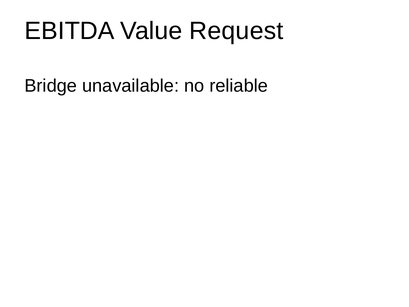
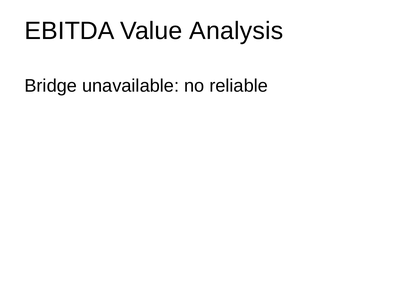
Request: Request -> Analysis (236, 31)
